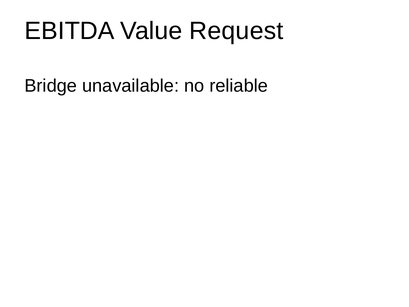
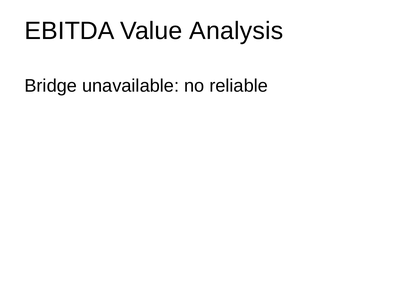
Request: Request -> Analysis (236, 31)
